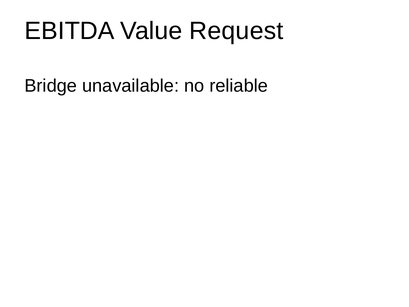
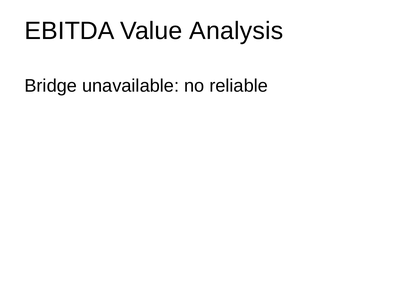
Request: Request -> Analysis (236, 31)
